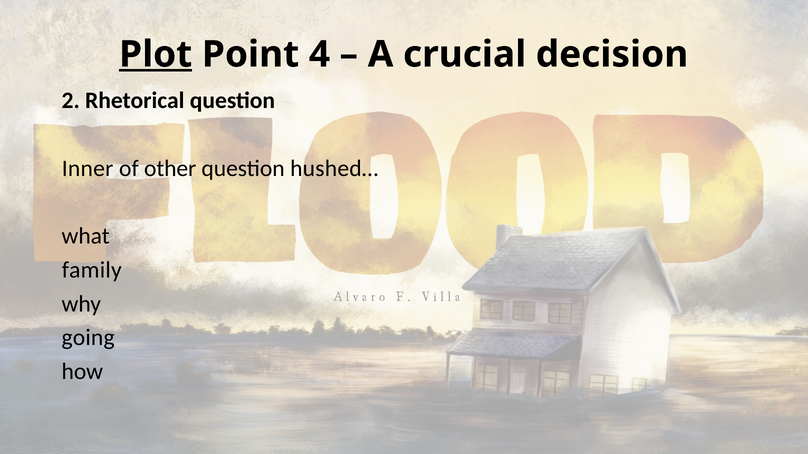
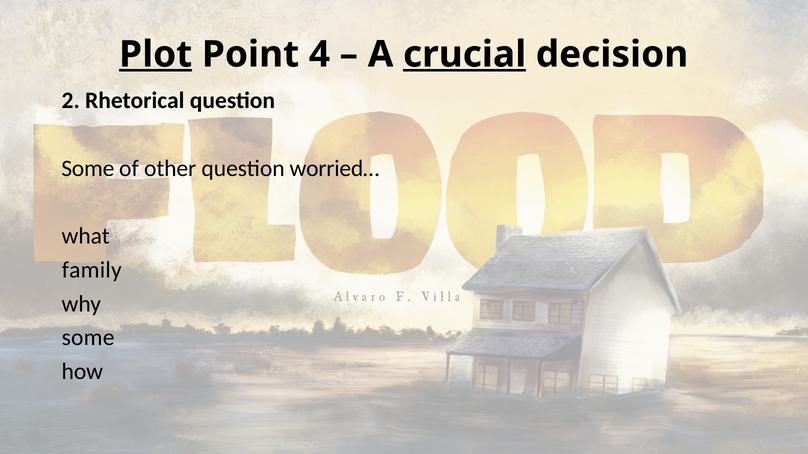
crucial underline: none -> present (465, 54)
Inner: Inner -> Some (88, 169)
hushed…: hushed… -> worried… (334, 169)
going: going -> some (88, 338)
